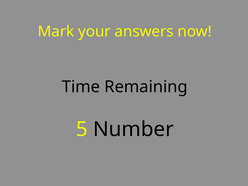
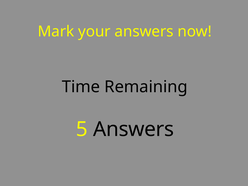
5 Number: Number -> Answers (134, 129)
